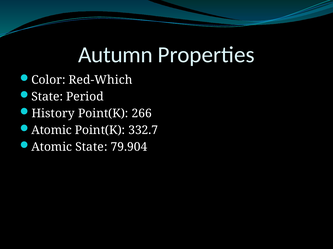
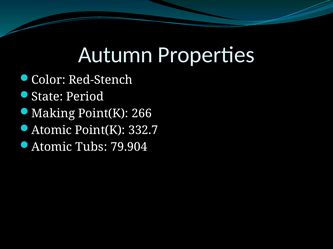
Red-Which: Red-Which -> Red-Stench (101, 80)
History: History -> Making (53, 114)
Atomic State: State -> Tubs (91, 147)
